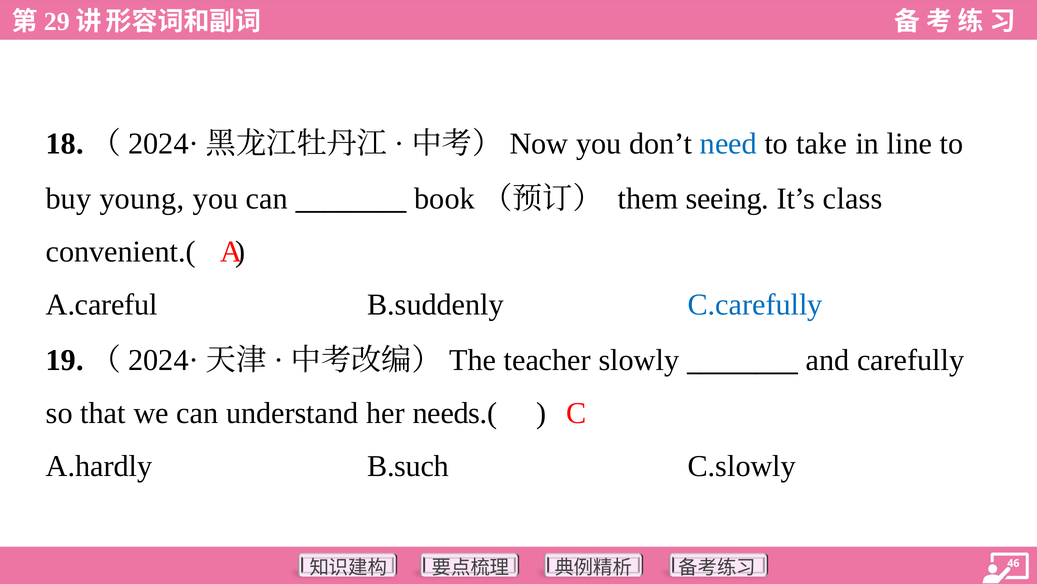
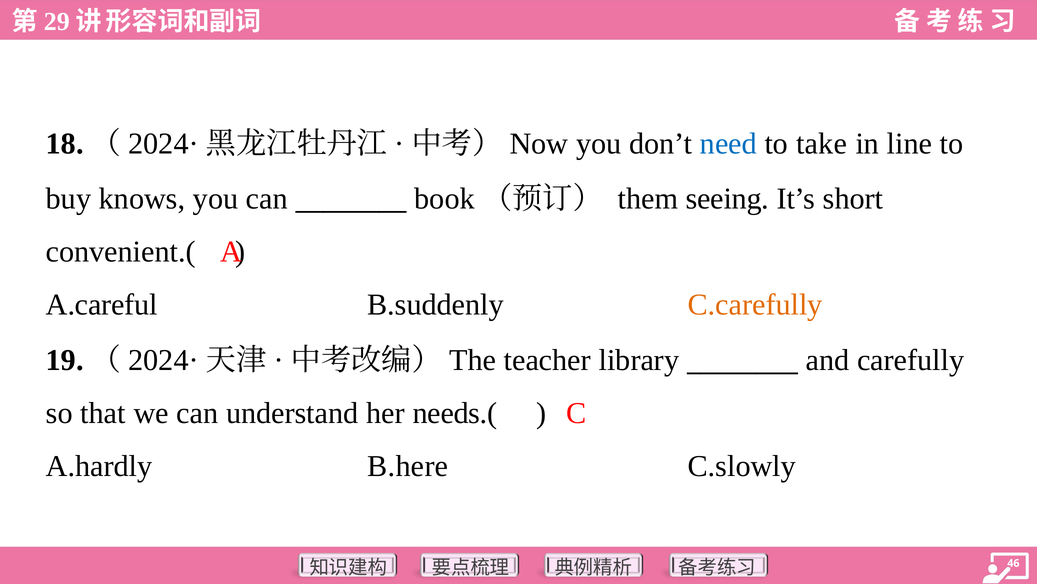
young: young -> knows (142, 199)
class: class -> short (853, 199)
C.carefully colour: blue -> orange (755, 304)
slowly: slowly -> library (639, 360)
B.such: B.such -> B.here (408, 466)
